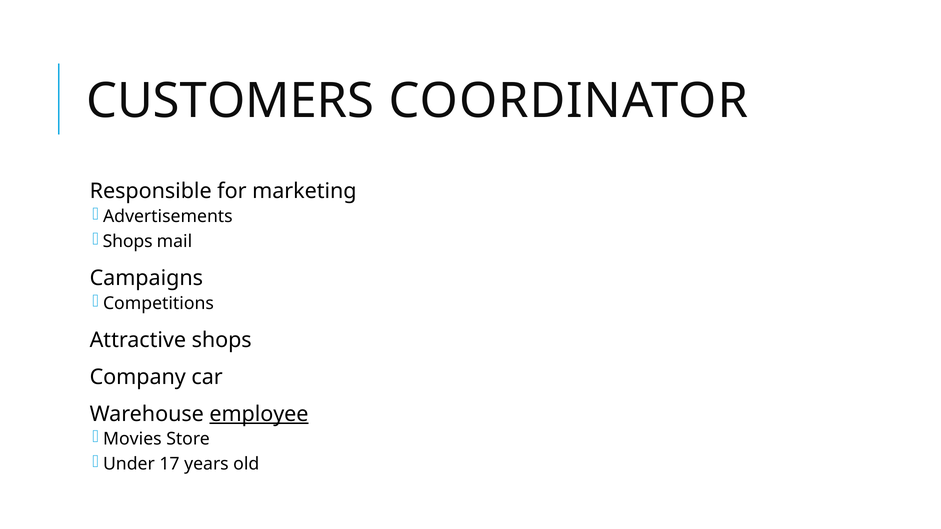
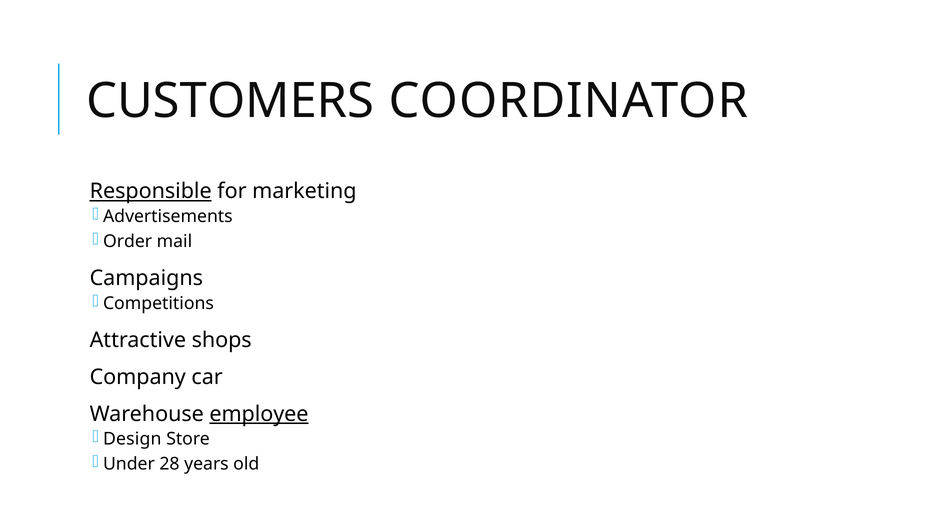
Responsible underline: none -> present (151, 191)
Shops: Shops -> Order (128, 242)
Movies: Movies -> Design (132, 439)
17: 17 -> 28 (170, 464)
